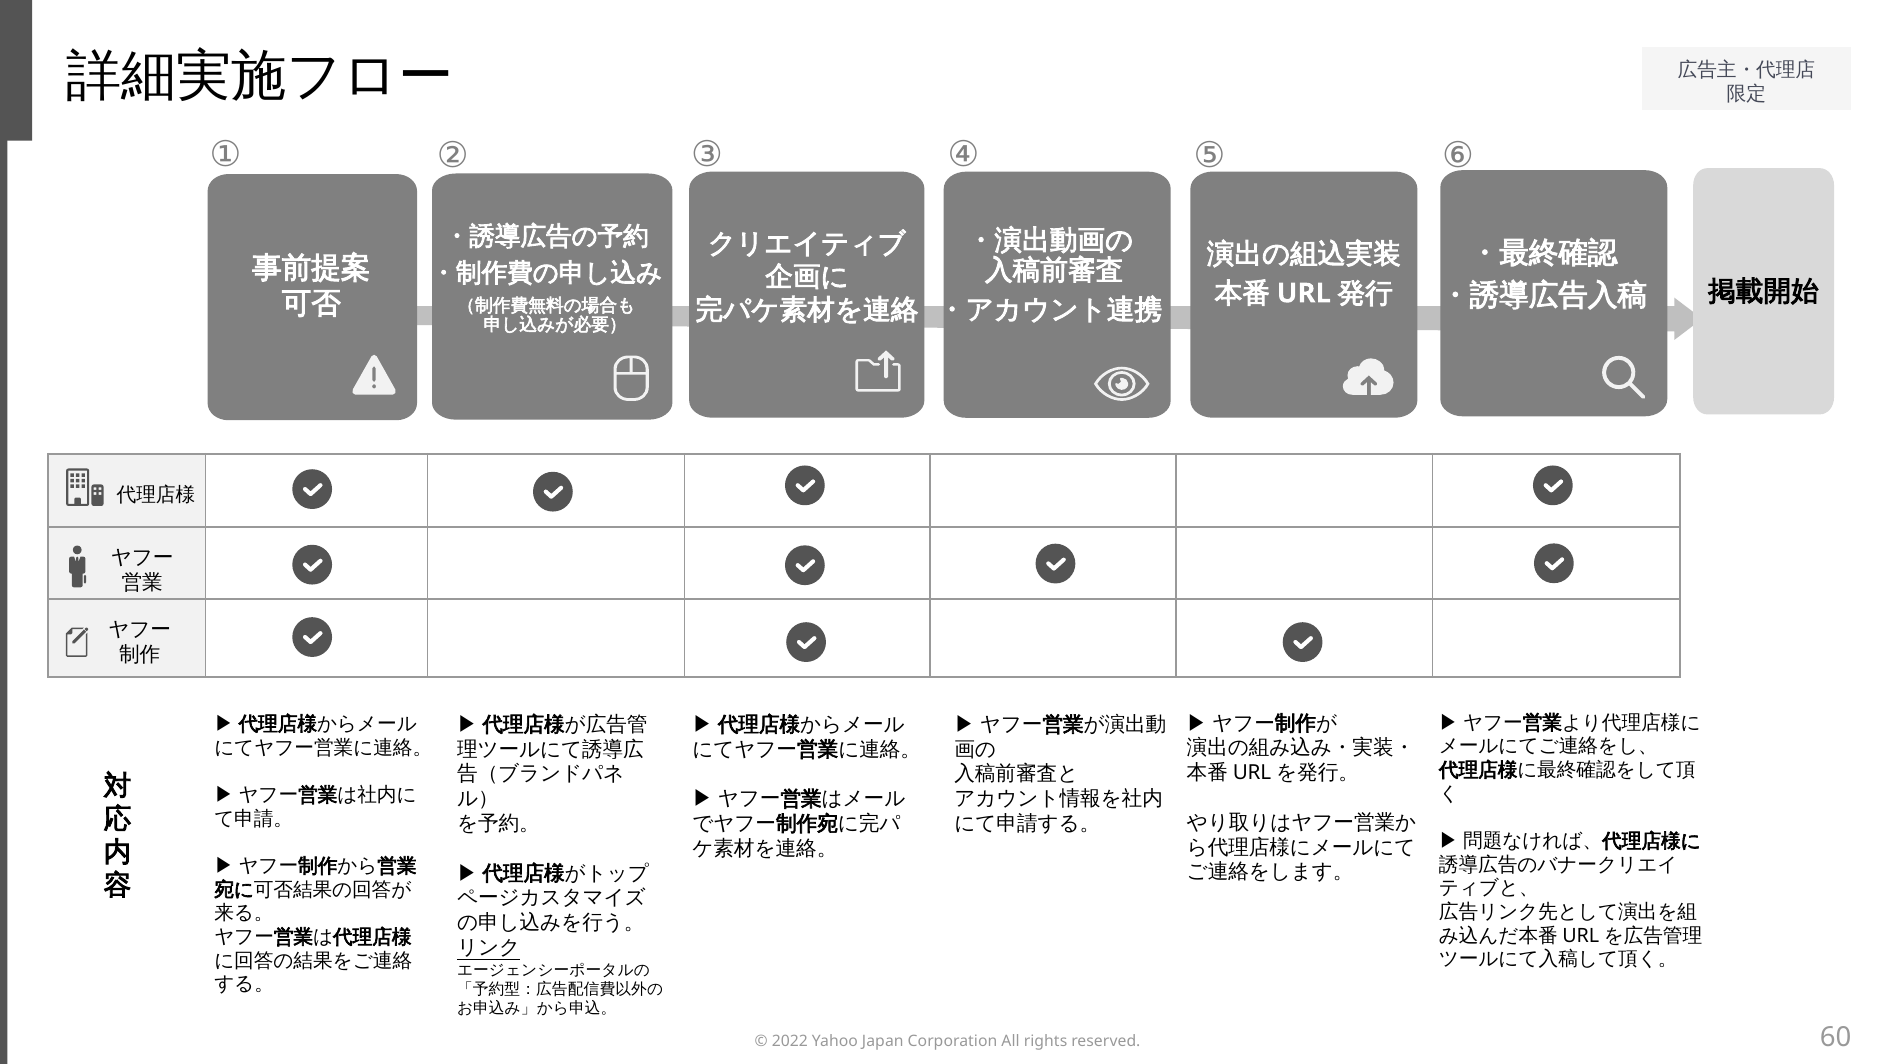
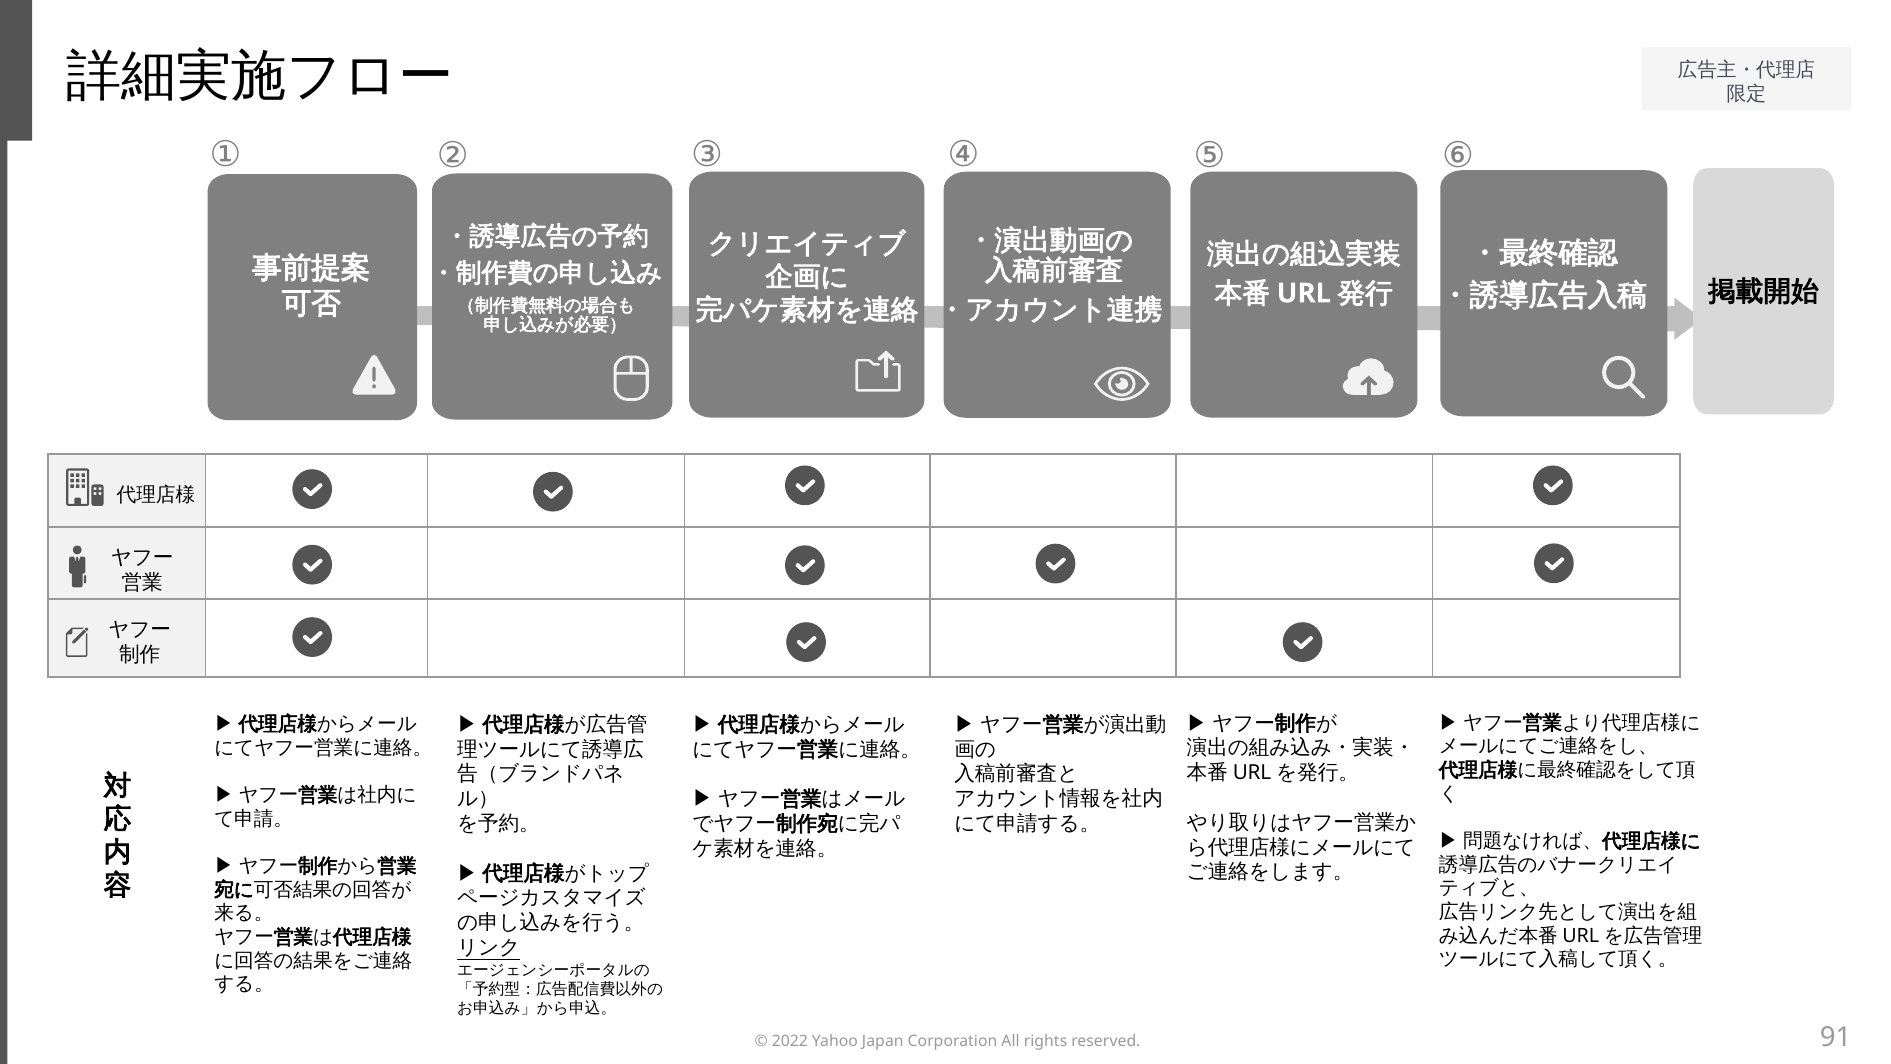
60: 60 -> 91 (1836, 1038)
